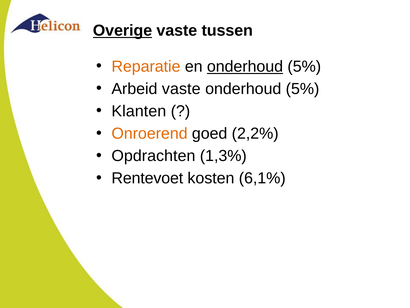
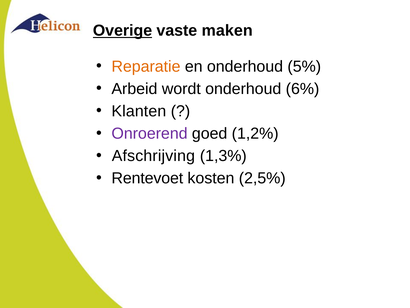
tussen: tussen -> maken (227, 31)
onderhoud underline: present -> none (245, 66)
Arbeid vaste: vaste -> wordt (181, 89)
5%: 5% -> 6% (303, 89)
Onroerend colour: orange -> purple (150, 133)
2,2%: 2,2% -> 1,2% (255, 133)
Opdrachten: Opdrachten -> Afschrijving (153, 156)
6,1%: 6,1% -> 2,5% (262, 178)
